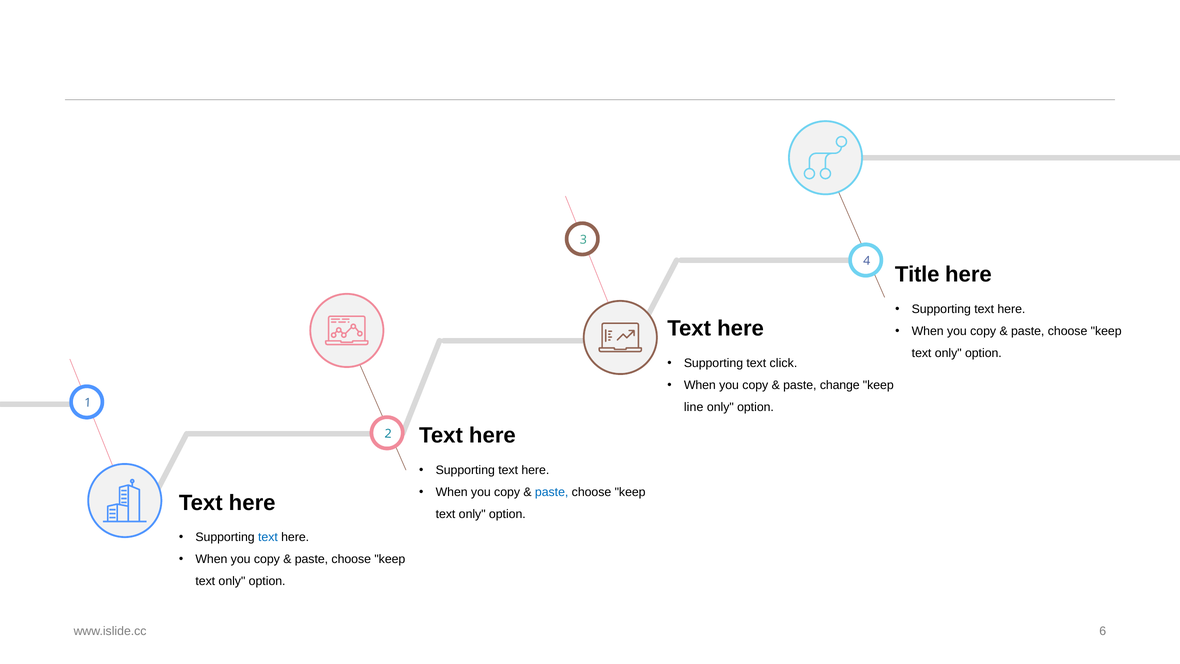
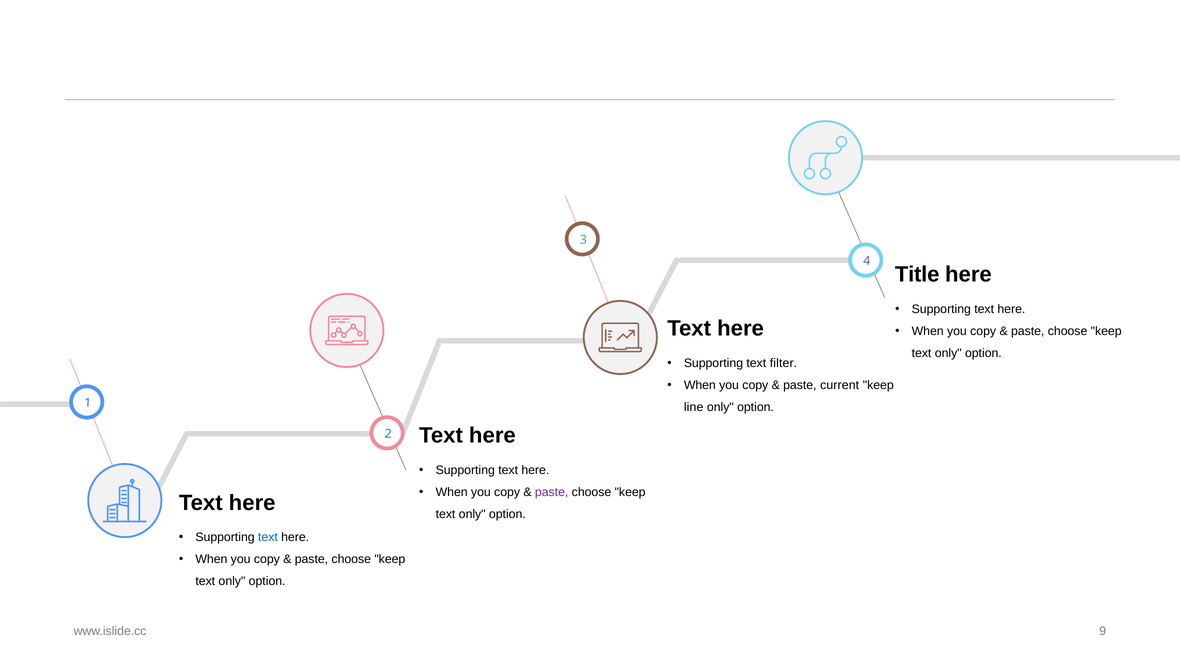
click: click -> filter (783, 363)
change: change -> current (840, 385)
paste colour: blue -> purple (552, 492)
6: 6 -> 9 (1103, 631)
